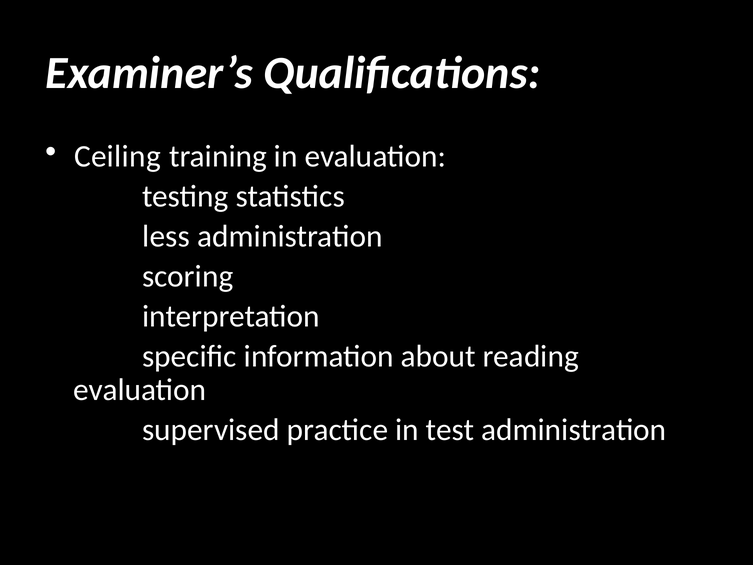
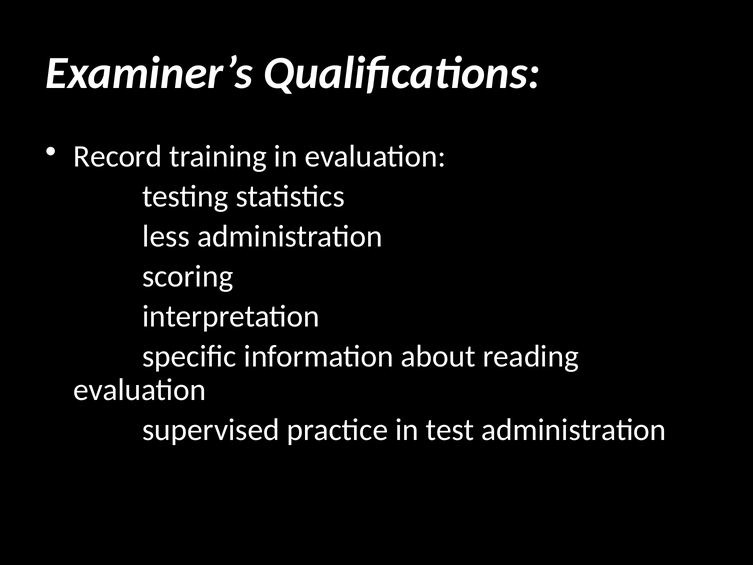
Ceiling: Ceiling -> Record (118, 157)
